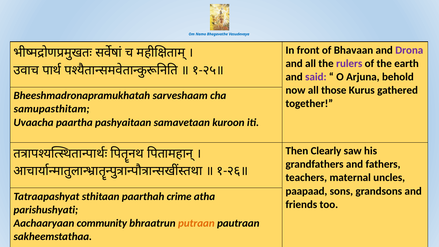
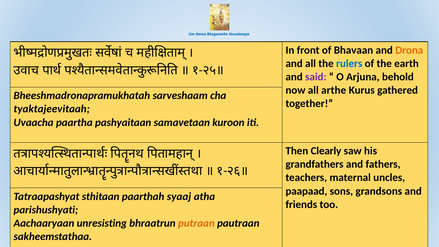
Drona colour: purple -> orange (409, 50)
rulers colour: purple -> blue (349, 63)
those: those -> arthe (334, 90)
samupasthitam: samupasthitam -> tyaktajeevitaah (52, 109)
crime: crime -> syaaj (179, 196)
community: community -> unresisting (102, 223)
